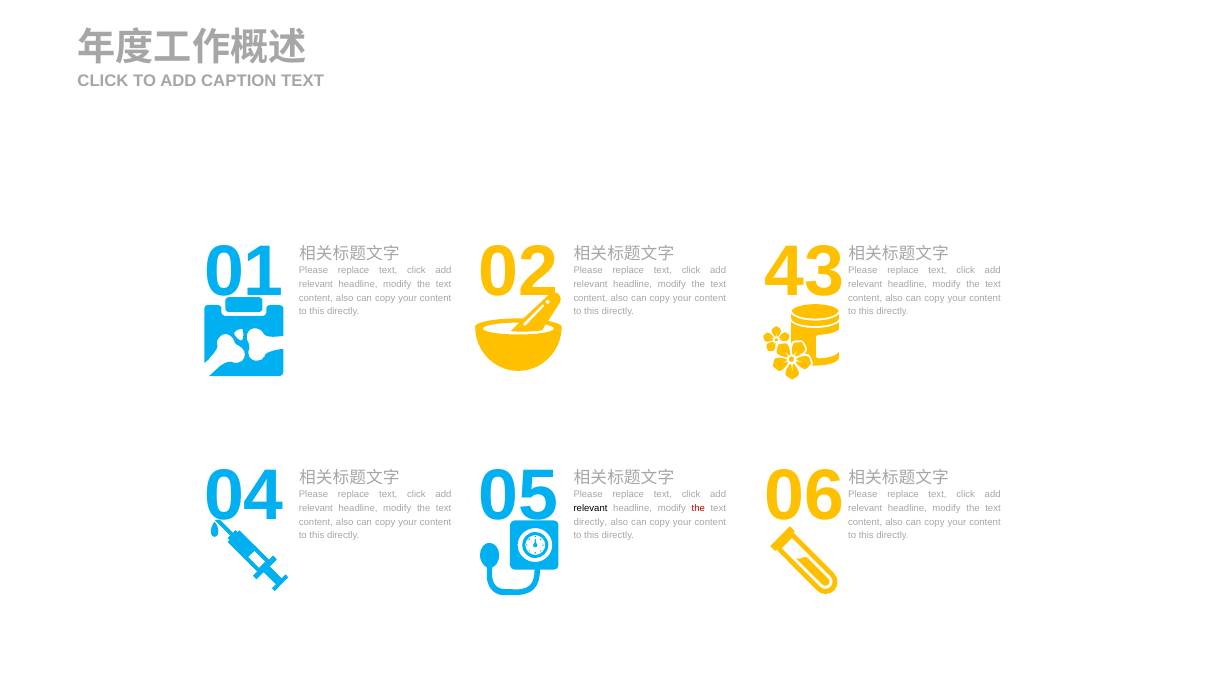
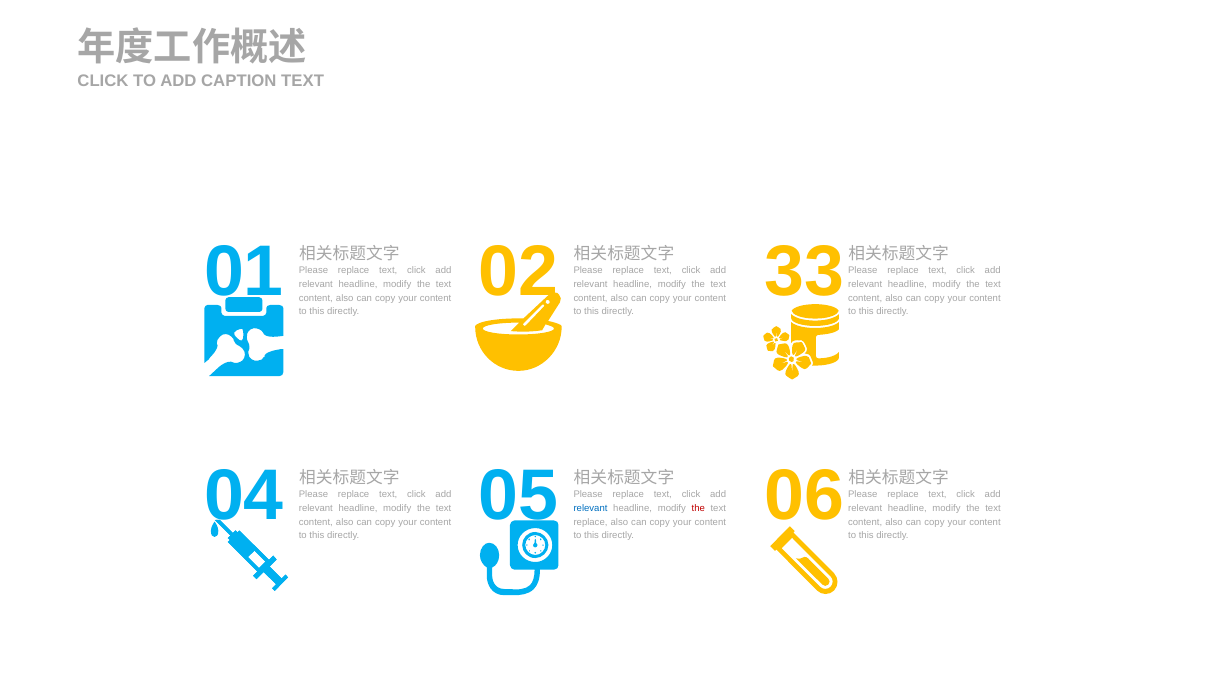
43: 43 -> 33 (804, 272)
relevant colour: black -> blue (590, 508)
directly: directly -> replace (590, 522)
